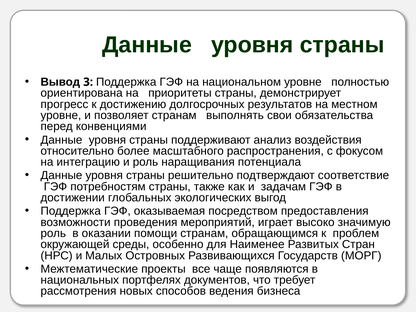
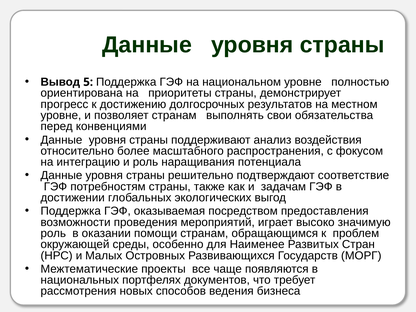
3: 3 -> 5 (88, 82)
